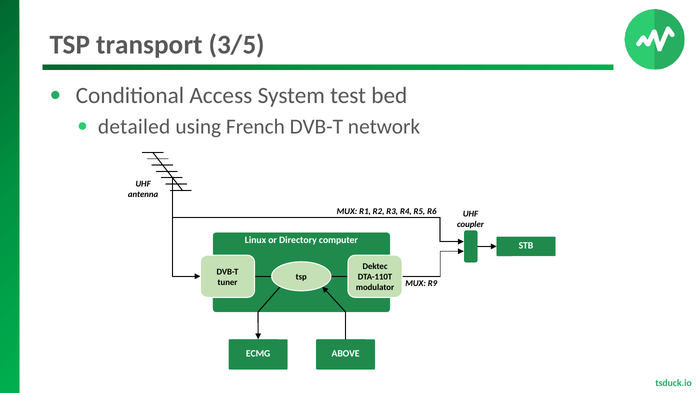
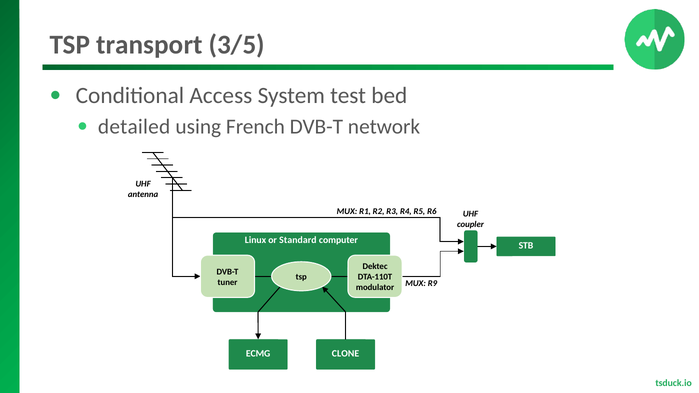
Directory: Directory -> Standard (298, 240)
ABOVE: ABOVE -> CLONE (345, 354)
